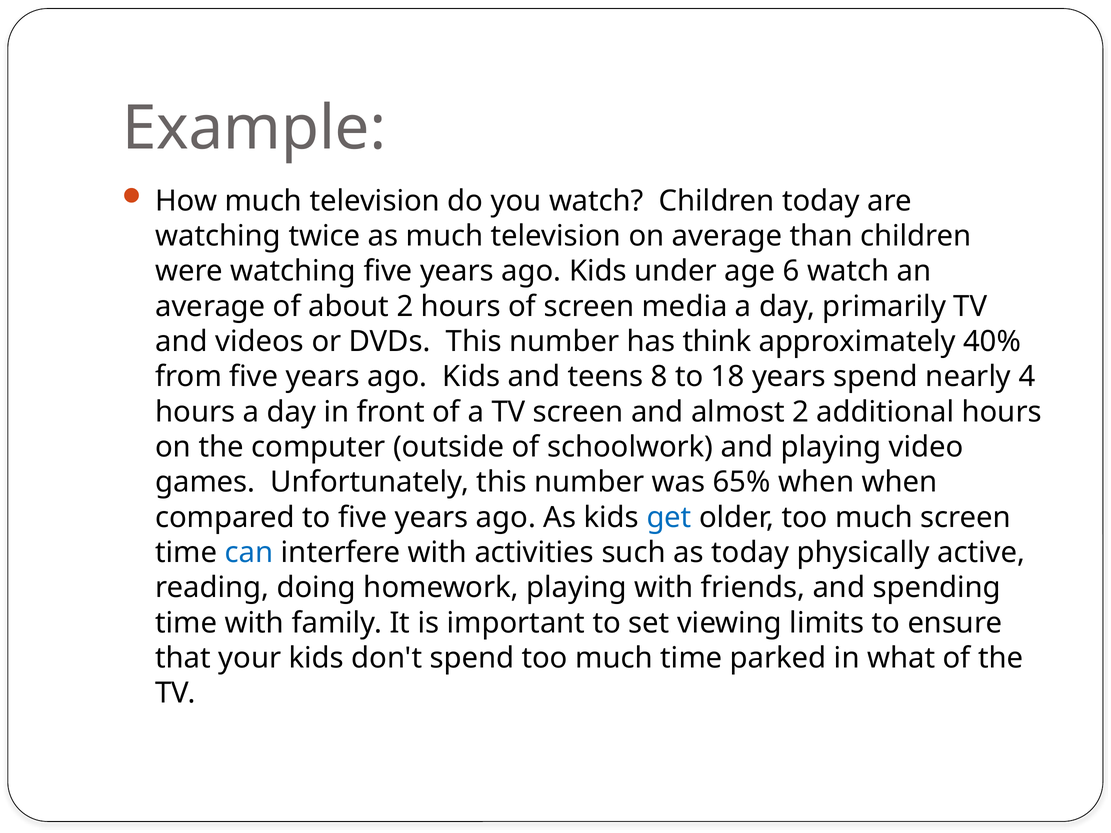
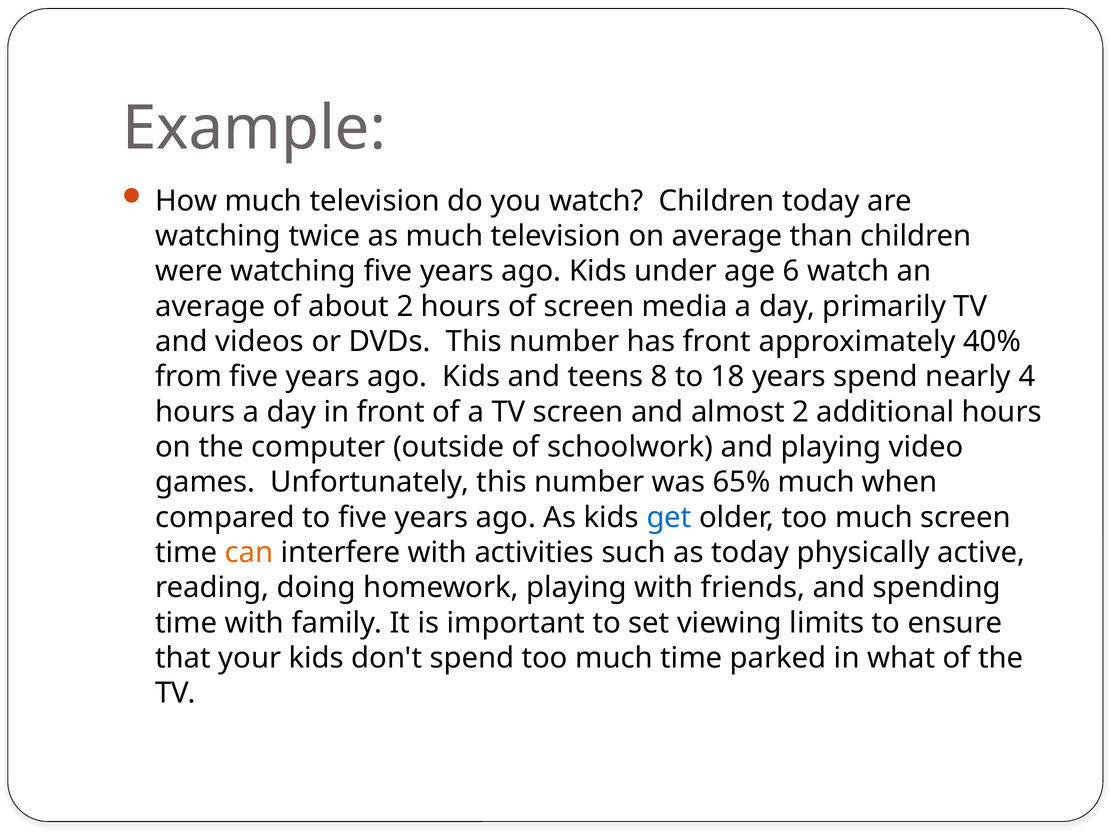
has think: think -> front (717, 342)
65% when: when -> much (816, 482)
can colour: blue -> orange (249, 553)
